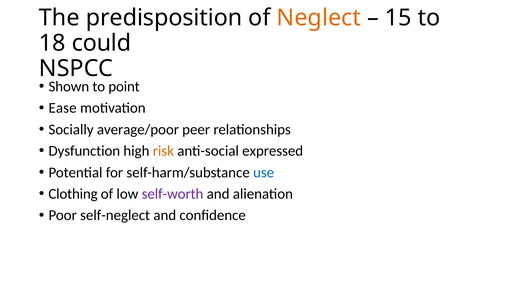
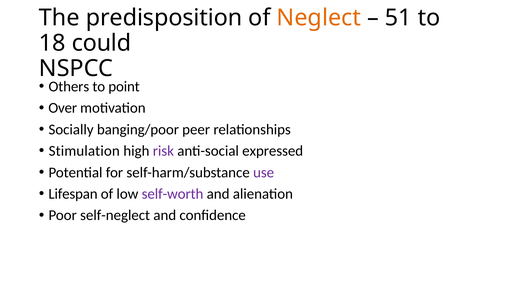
15: 15 -> 51 (398, 18)
Shown: Shown -> Others (69, 86)
Ease: Ease -> Over (63, 108)
average/poor: average/poor -> banging/poor (138, 129)
Dysfunction: Dysfunction -> Stimulation (84, 151)
risk colour: orange -> purple (163, 151)
use colour: blue -> purple (264, 172)
Clothing: Clothing -> Lifespan (73, 194)
